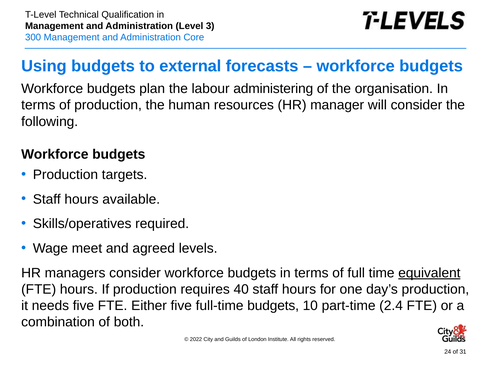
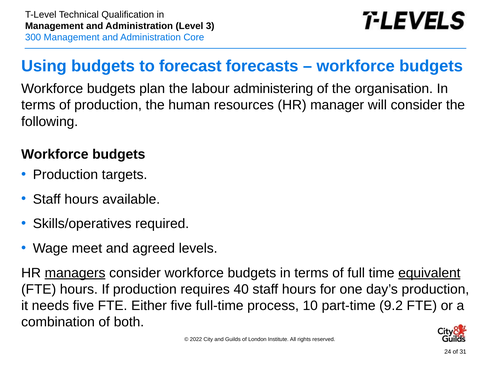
external: external -> forecast (190, 66)
managers underline: none -> present (75, 273)
full-time budgets: budgets -> process (273, 306)
2.4: 2.4 -> 9.2 (391, 306)
